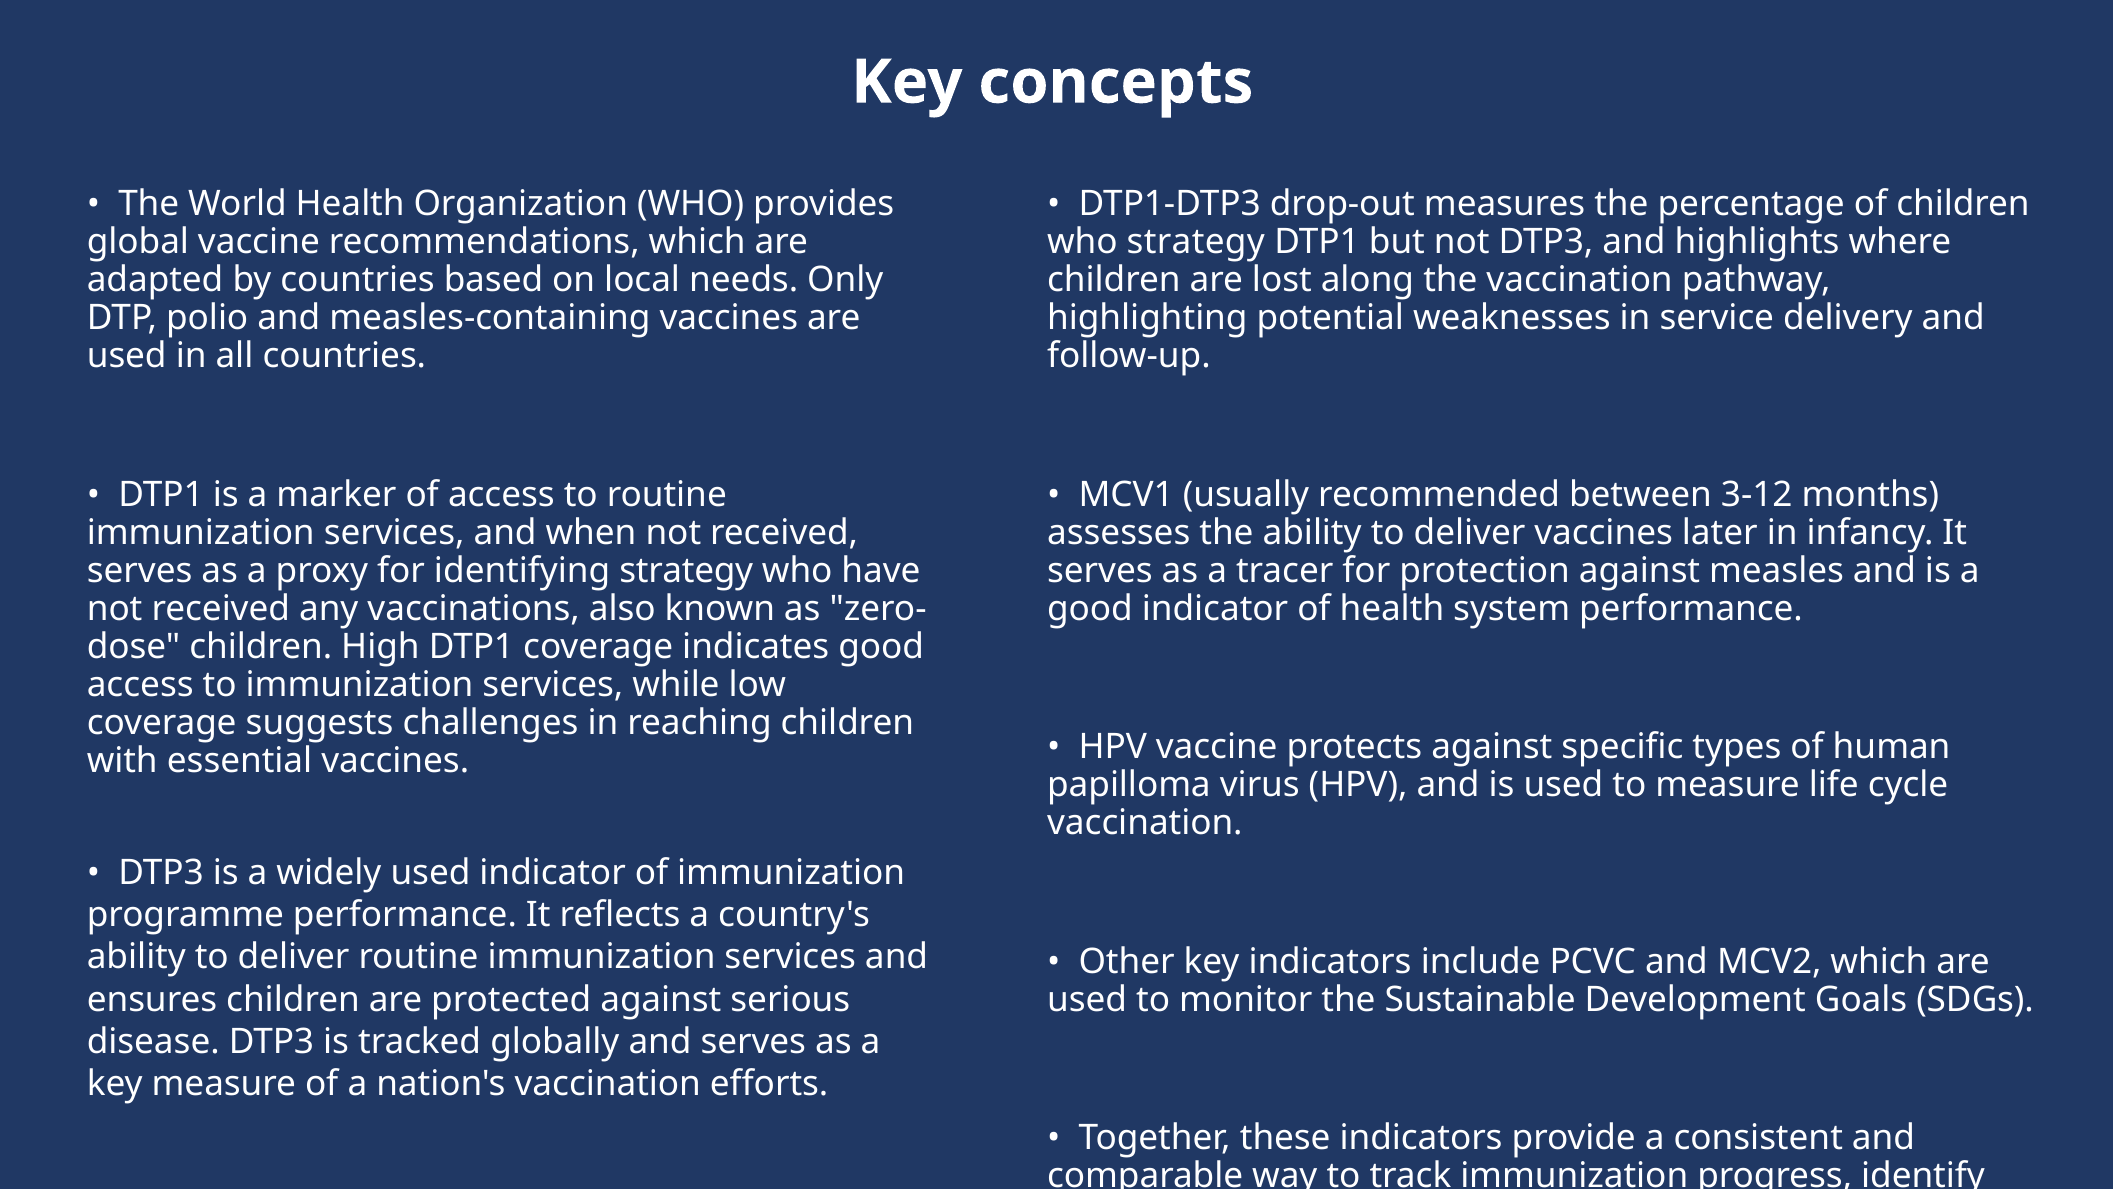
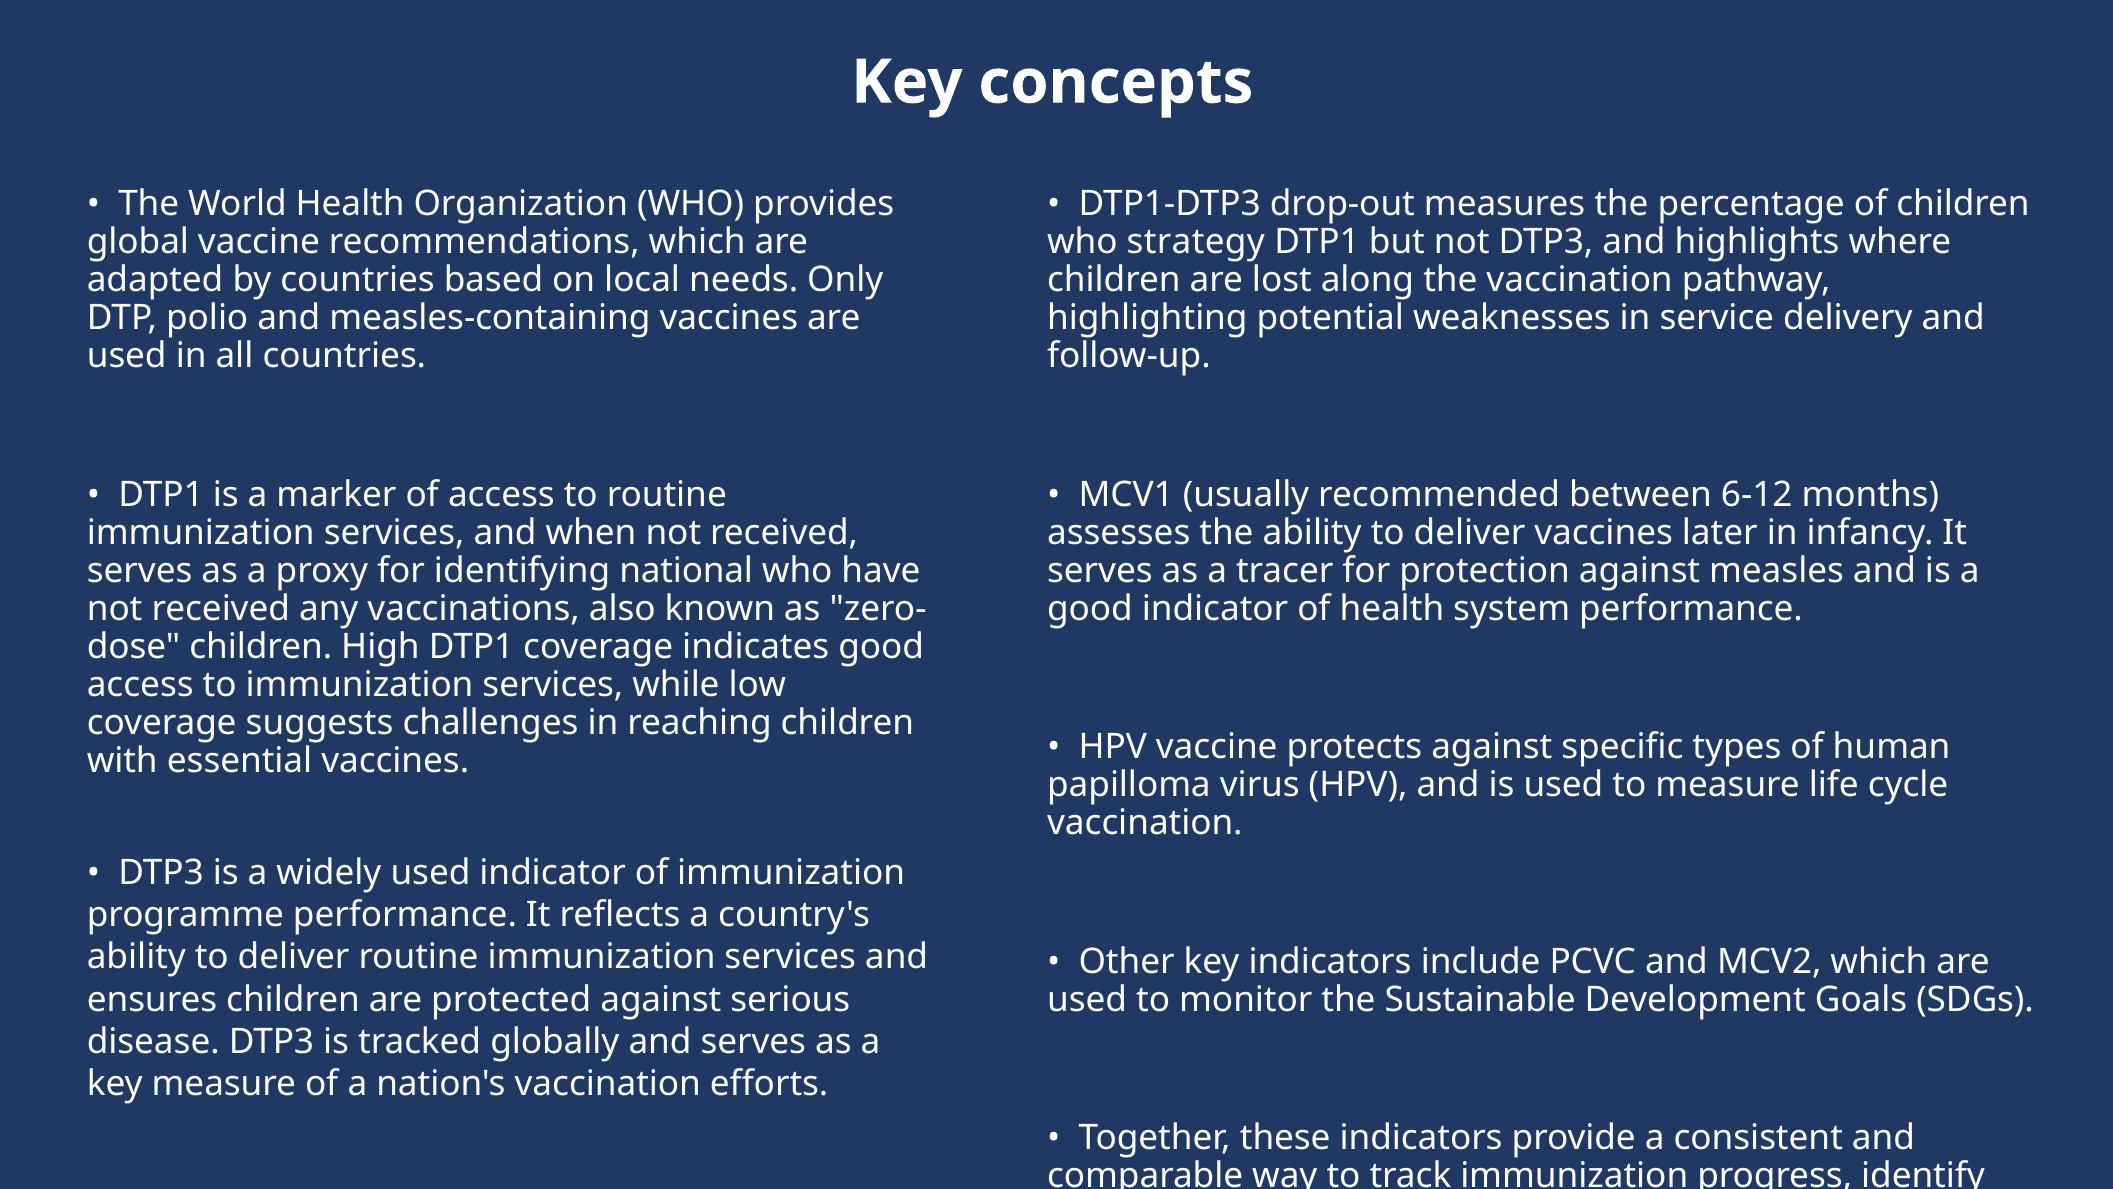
3-12: 3-12 -> 6-12 (1757, 494)
identifying strategy: strategy -> national (686, 570)
